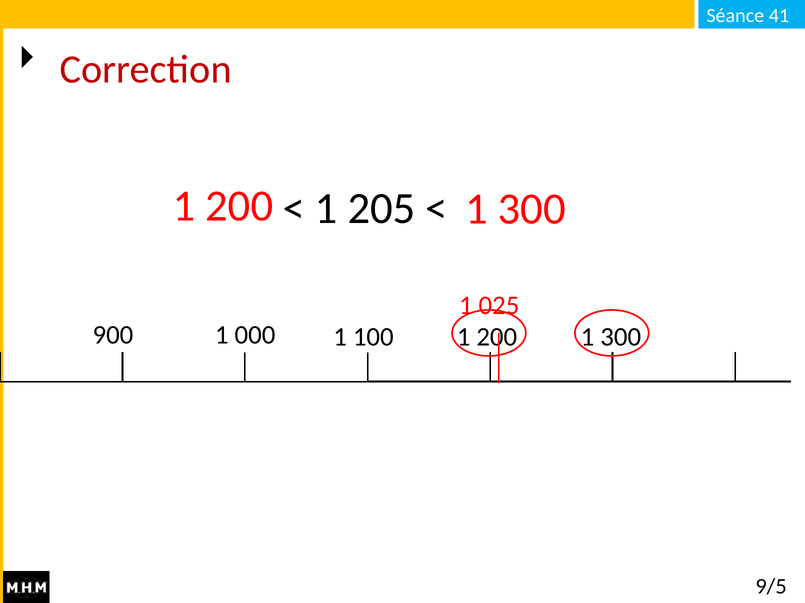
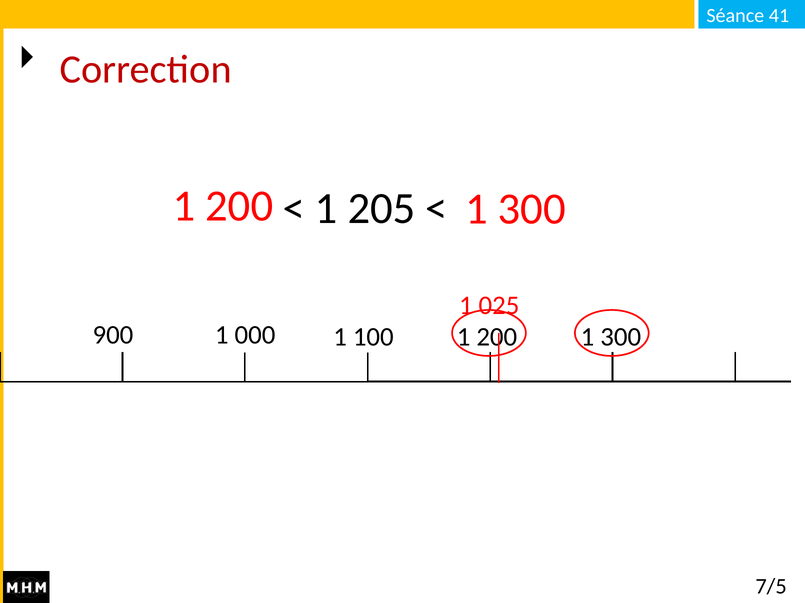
9/5: 9/5 -> 7/5 (771, 587)
